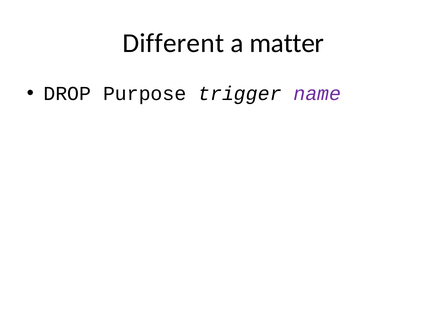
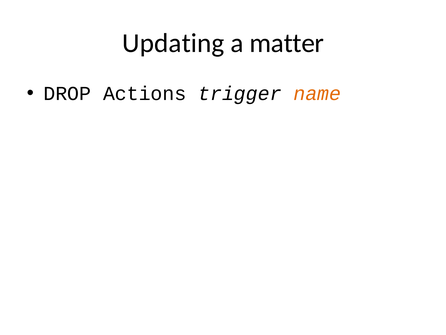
Different: Different -> Updating (173, 43)
Purpose: Purpose -> Actions (145, 94)
name colour: purple -> orange (317, 94)
